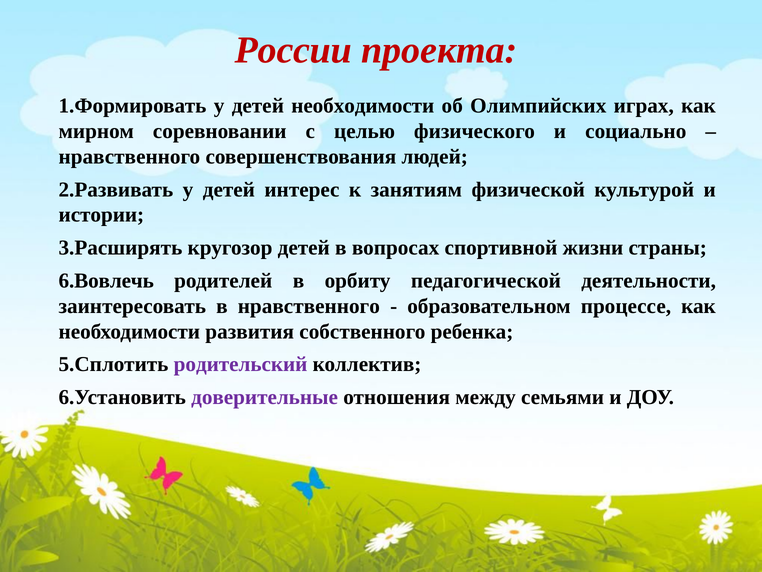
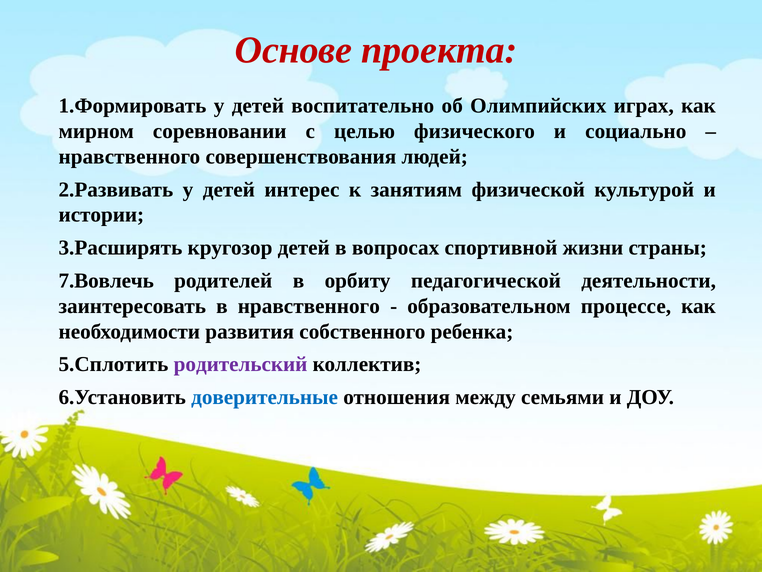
России: России -> Основе (293, 50)
детей необходимости: необходимости -> воспитательно (363, 106)
6.Вовлечь: 6.Вовлечь -> 7.Вовлечь (106, 280)
доверительные colour: purple -> blue (265, 397)
